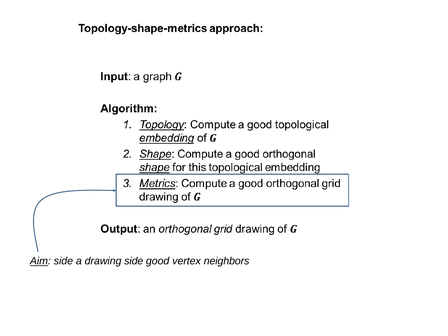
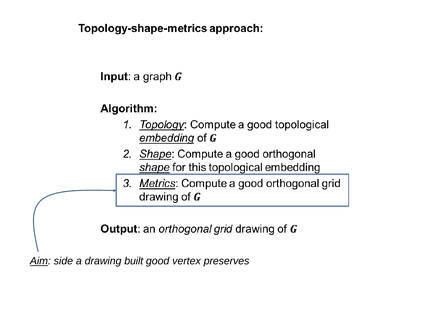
drawing side: side -> built (134, 261)
neighbors: neighbors -> preserves (227, 261)
